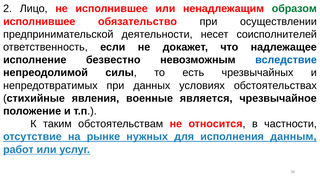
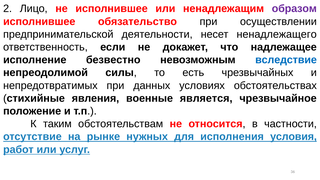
образом colour: green -> purple (294, 9)
соисполнителей: соисполнителей -> ненадлежащего (277, 34)
данным: данным -> условия (293, 137)
